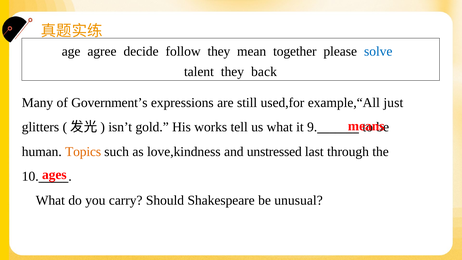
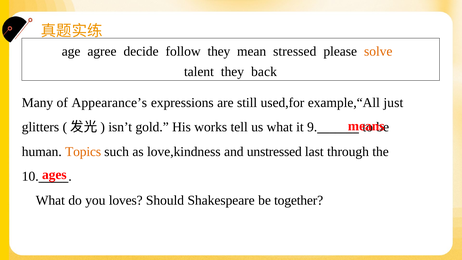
together: together -> stressed (295, 51)
solve colour: blue -> orange (378, 51)
Government’s: Government’s -> Appearance’s (109, 103)
carry: carry -> loves (126, 200)
unusual: unusual -> together (299, 200)
